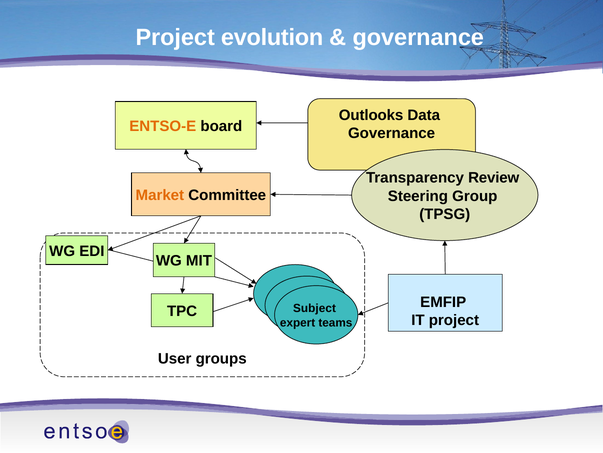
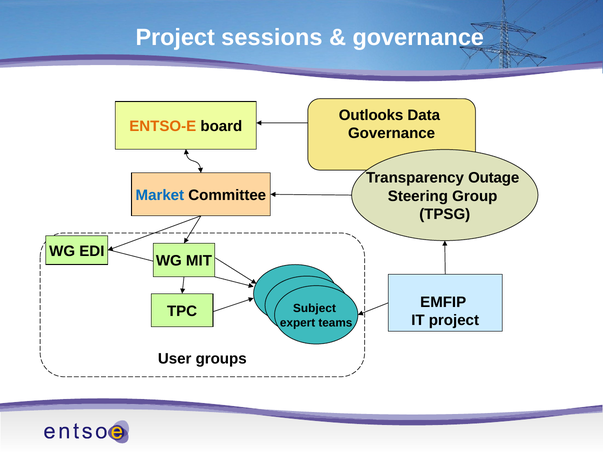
evolution: evolution -> sessions (272, 37)
Review: Review -> Outage (494, 178)
Market colour: orange -> blue (160, 195)
